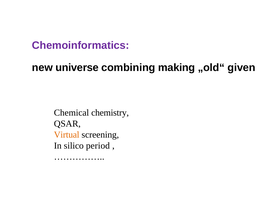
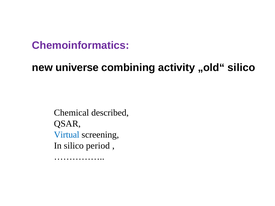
making: making -> activity (177, 68)
„old“ given: given -> silico (241, 68)
chemistry: chemistry -> described (110, 113)
Virtual colour: orange -> blue (67, 135)
